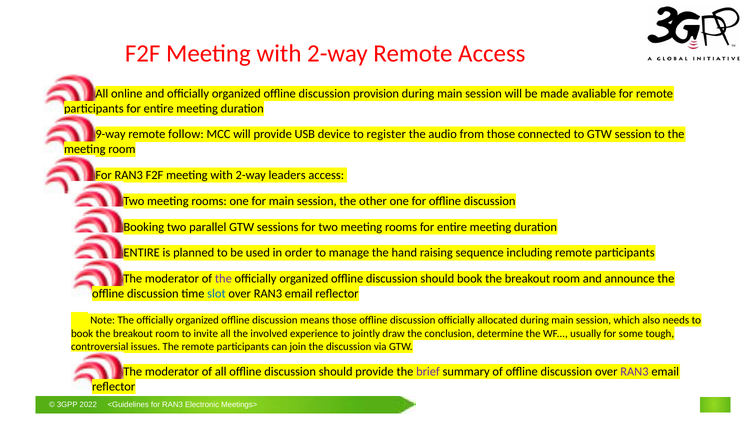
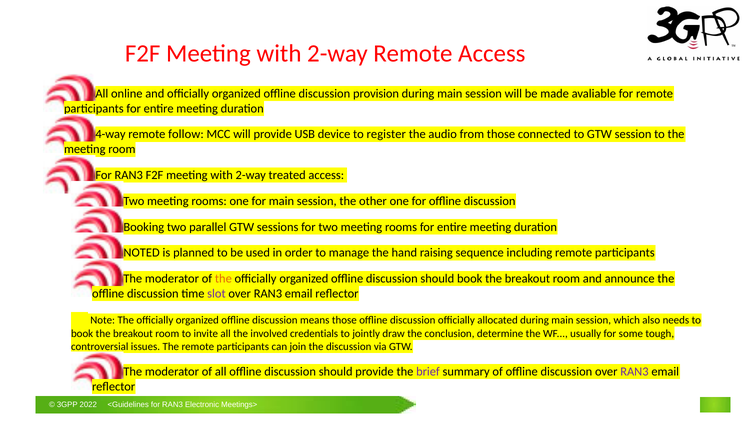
9-way: 9-way -> 4-way (111, 134)
leaders: leaders -> treated (287, 175)
ENTIRE: ENTIRE -> NOTED (142, 253)
the colour: purple -> orange (223, 279)
slot colour: blue -> purple (216, 294)
experience: experience -> credentials (314, 333)
